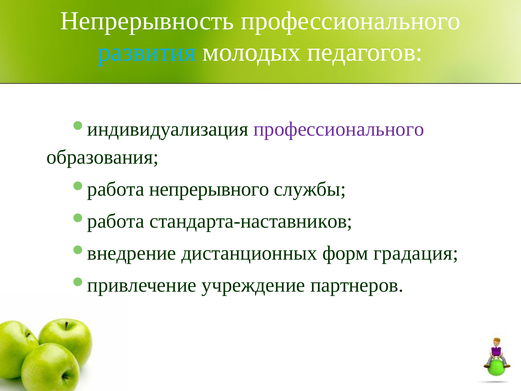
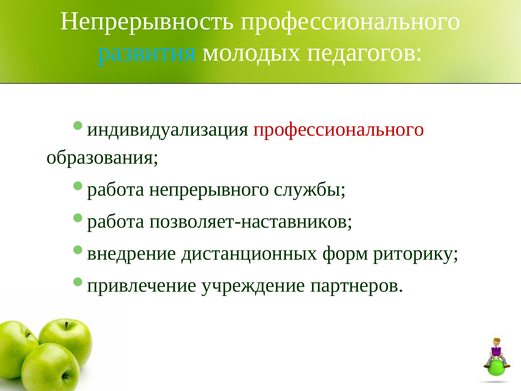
профессионального colour: purple -> red (339, 129)
стандарта-наставников: стандарта-наставников -> позволяет-наставников (251, 221)
градация: градация -> риторику (416, 253)
